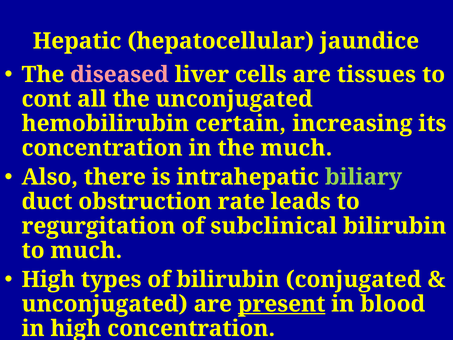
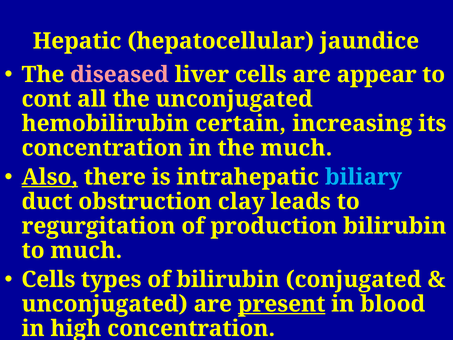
tissues: tissues -> appear (377, 75)
Also underline: none -> present (50, 177)
biliary colour: light green -> light blue (363, 177)
rate: rate -> clay (241, 201)
subclinical: subclinical -> production (274, 226)
High: High -> Cells (48, 279)
